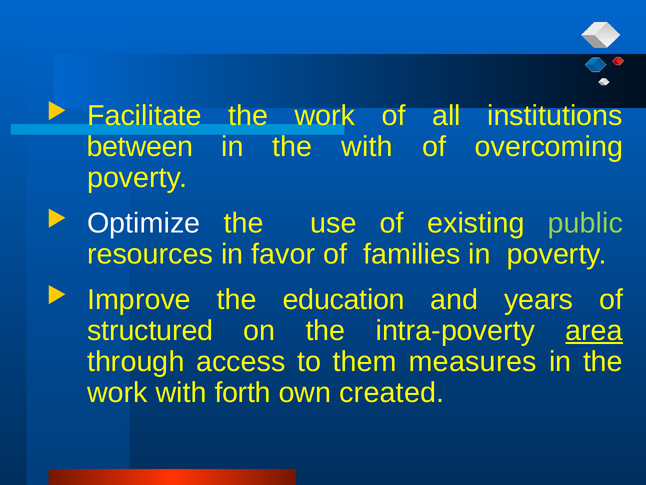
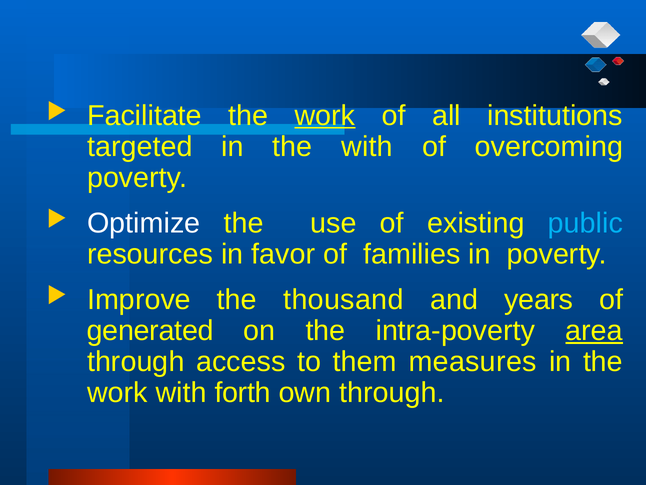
work underline: none -> present (325, 115)
between: between -> targeted (140, 146)
public colour: light green -> light blue (585, 223)
education: education -> thousand (343, 299)
structured: structured -> generated (150, 330)
own created: created -> through (392, 392)
